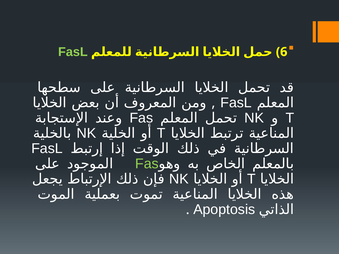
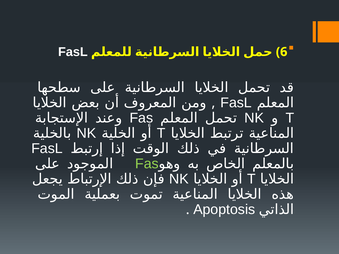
FasL colour: light green -> white (73, 52)
